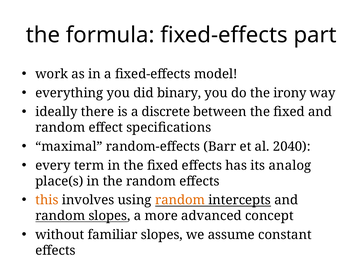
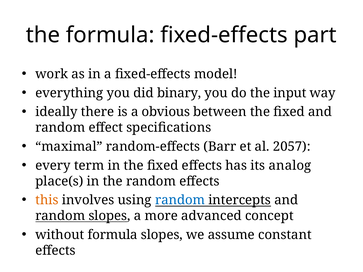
irony: irony -> input (290, 93)
discrete: discrete -> obvious (166, 112)
2040: 2040 -> 2057 (292, 147)
random colour: orange -> blue (180, 200)
without familiar: familiar -> formula (113, 235)
